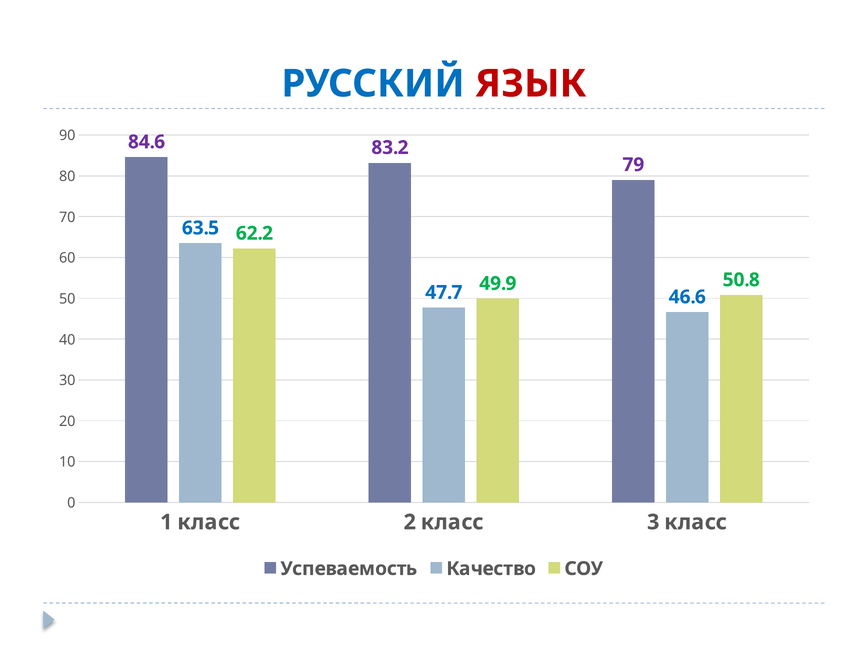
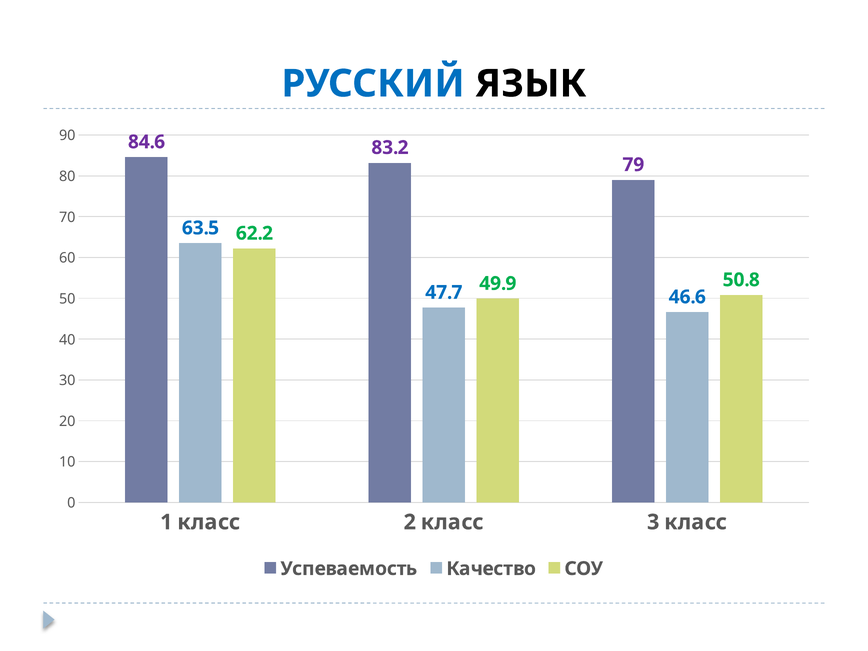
ЯЗЫК colour: red -> black (531, 84)
